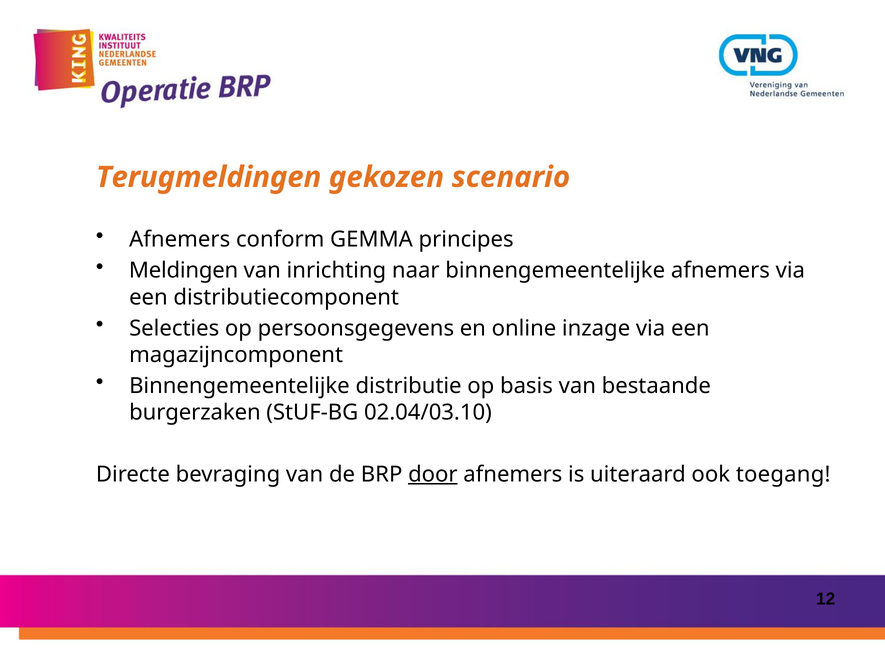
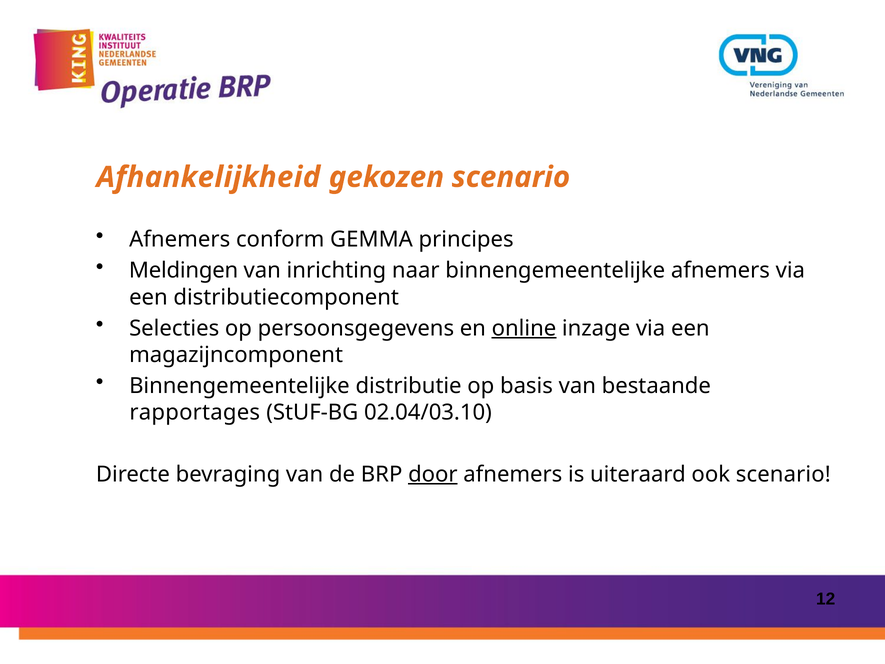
Terugmeldingen: Terugmeldingen -> Afhankelijkheid (208, 177)
online underline: none -> present (524, 328)
burgerzaken: burgerzaken -> rapportages (195, 412)
ook toegang: toegang -> scenario (783, 474)
